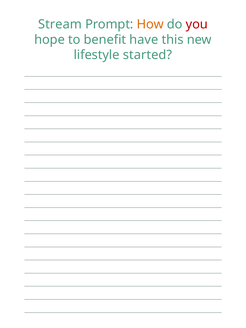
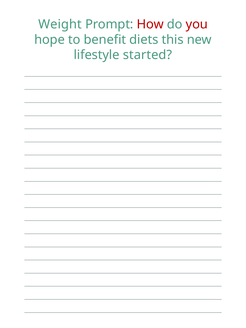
Stream: Stream -> Weight (60, 24)
How colour: orange -> red (150, 24)
have: have -> diets (144, 40)
